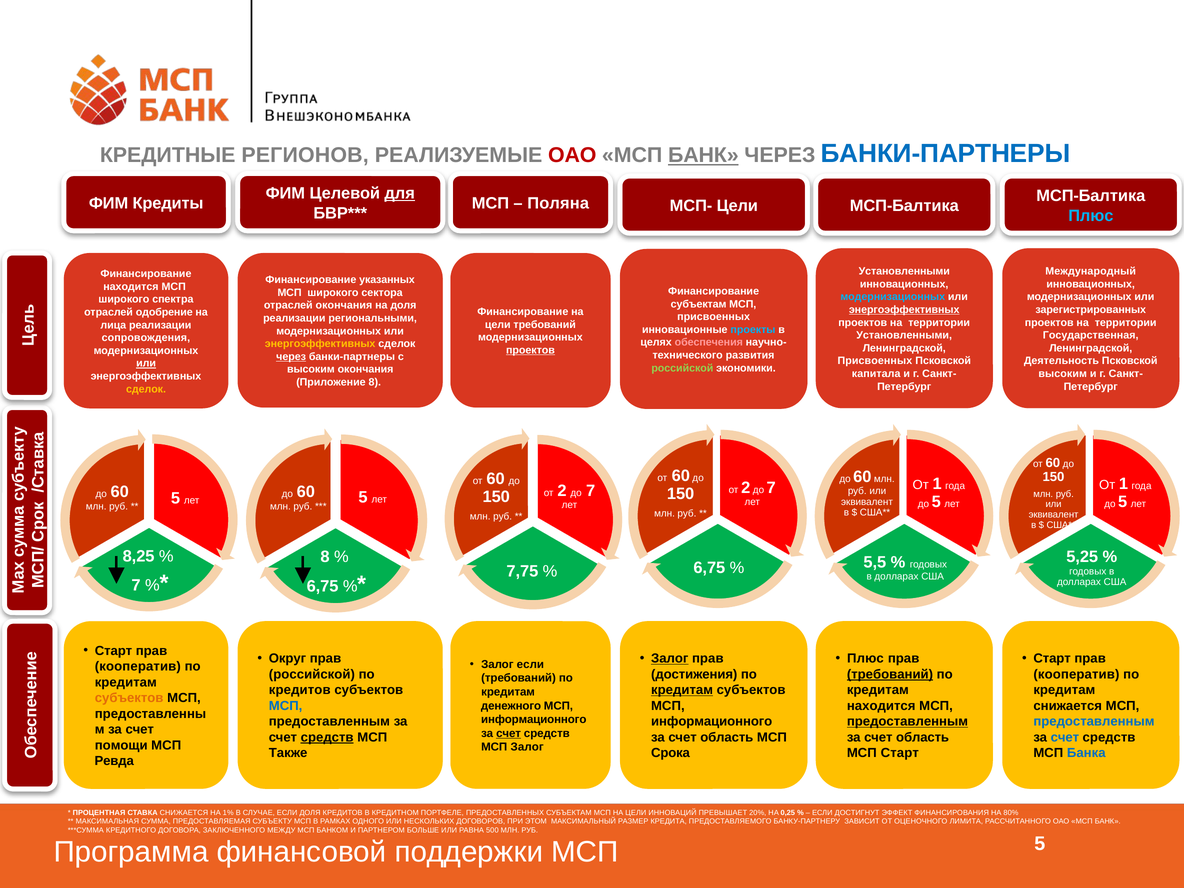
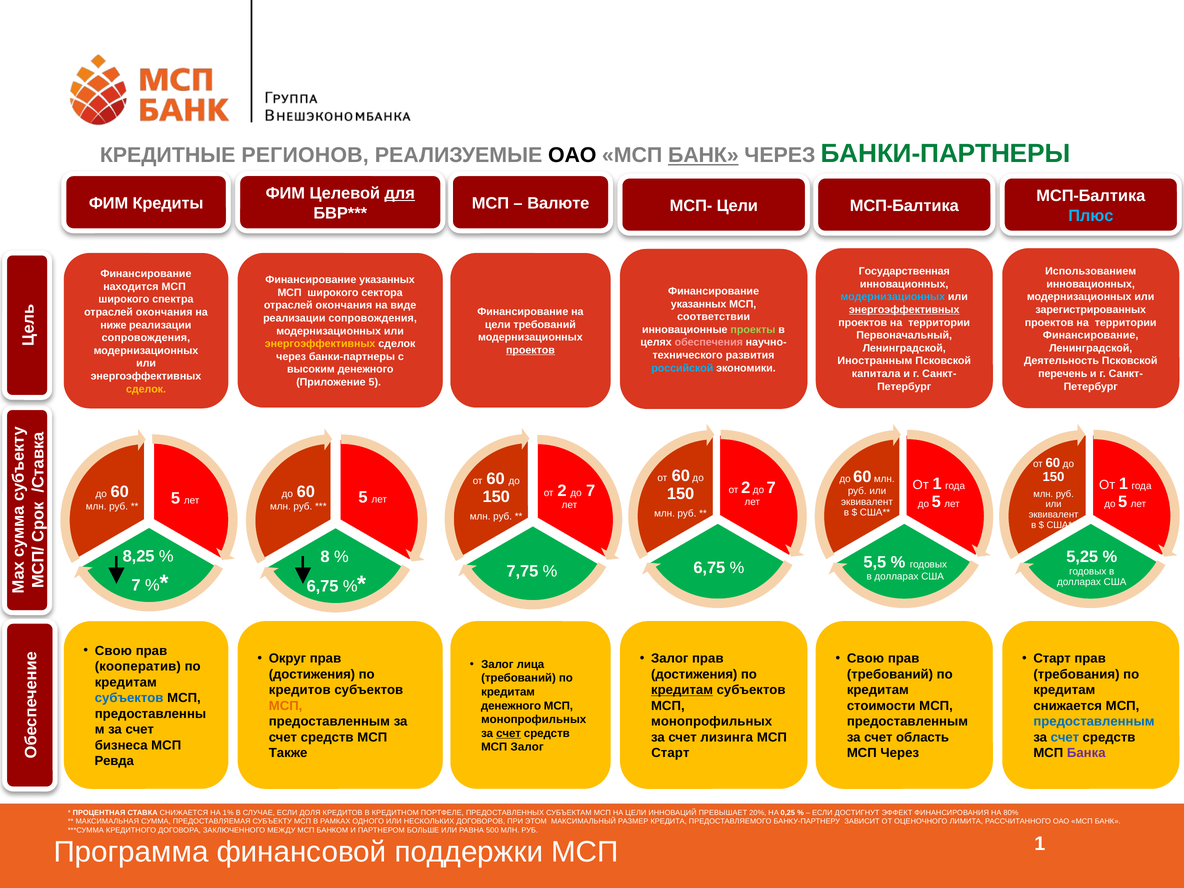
ОАО colour: red -> black (572, 155)
БАНКИ-ПАРТНЕРЫ colour: blue -> green (946, 154)
Поляна: Поляна -> Валюте (558, 203)
Установленными: Установленными -> Государственная (904, 271)
Международный: Международный -> Использованием (1091, 271)
субъектам: субъектам -> указанных (699, 304)
на доля: доля -> виде (403, 305)
одобрение: одобрение -> окончания (164, 312)
присвоенных: присвоенных -> соответствии (714, 317)
региональными: региональными -> сопровождения (373, 318)
лица: лица -> ниже (113, 325)
проекты colour: light blue -> light green (753, 330)
Установленными: Установленными -> Первоначальный (904, 335)
Государственная: Государственная -> Финансирование (1091, 335)
через underline: present -> none (291, 357)
Присвоенных: Присвоенных -> Иностранным (875, 361)
или underline: present -> none (146, 363)
российской colour: light green -> light blue (682, 368)
высоким окончания: окончания -> денежного (366, 369)
высоким: высоким -> перечень (1063, 374)
Приложение 8: 8 -> 5 (375, 382)
Старт: Старт -> Свою (113, 651)
Залог underline: present -> none (670, 659)
Плюс: Плюс -> Свою (865, 659)
Залог если: если -> лица (530, 664)
российской: российской -> достижения (312, 674)
требований underline: present -> none (890, 674)
кооператив: кооператив -> требования (1076, 674)
субъектов colour: orange -> blue (129, 698)
МСП colour: blue -> orange (286, 706)
находится: находится -> стоимости (881, 706)
информационного: информационного -> монопрофильных (534, 720)
информационного: информационного -> монопрофильных (712, 722)
предоставленным underline: present -> none (907, 722)
средств underline: present -> none (327, 737)
область: область -> лизинга (727, 737)
помощи: помощи -> бизнеса (121, 745)
Срока: Срока -> Старт (670, 753)
МСП Старт: Старт -> Через (900, 753)
Банка colour: blue -> purple (1086, 753)
МСП 5: 5 -> 1 (1040, 844)
